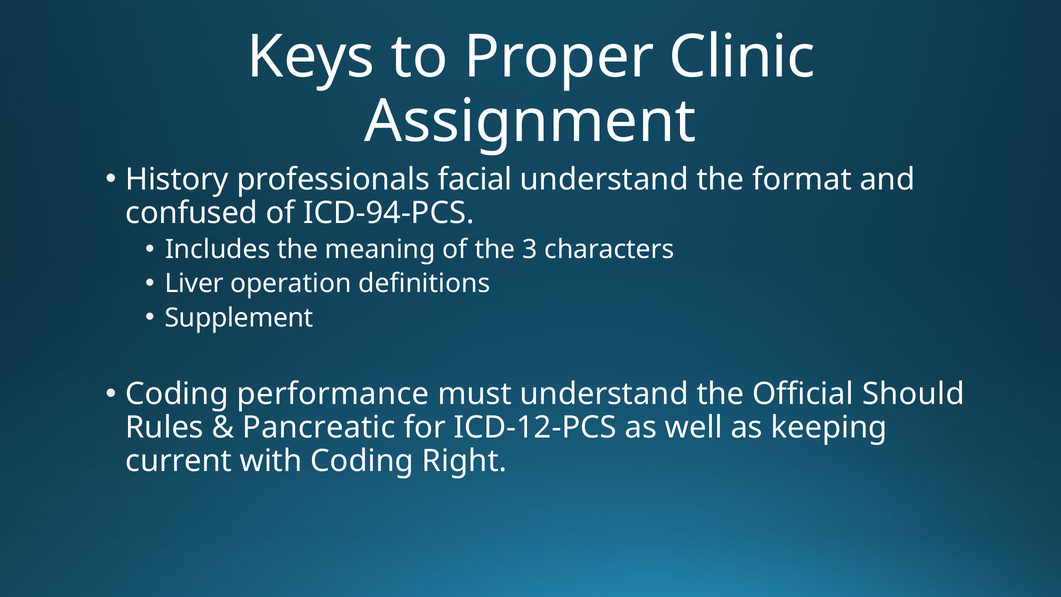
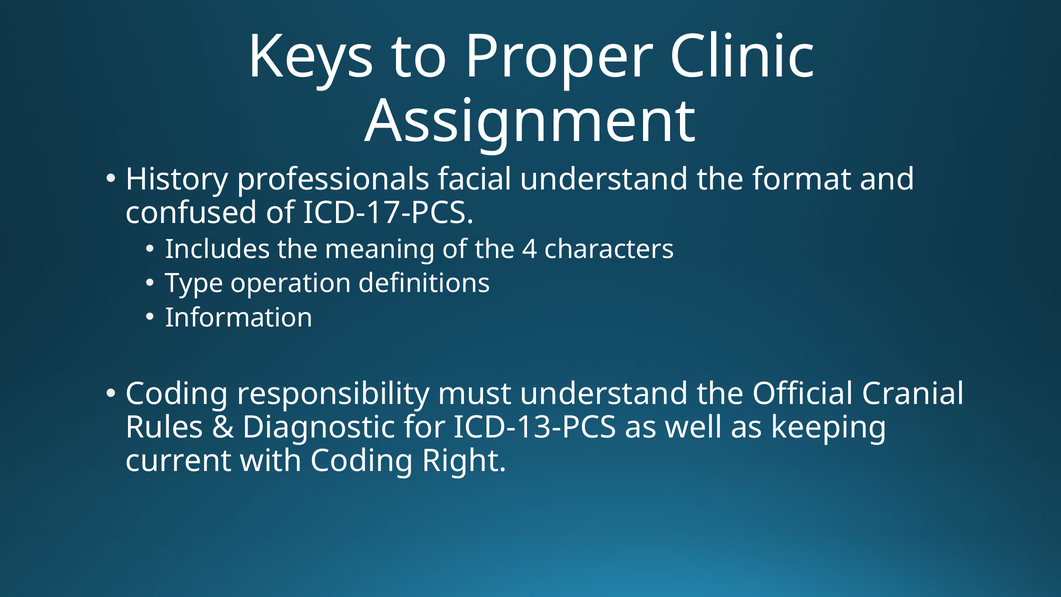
ICD-94-PCS: ICD-94-PCS -> ICD-17-PCS (389, 213)
3: 3 -> 4 (530, 249)
Liver: Liver -> Type (194, 284)
Supplement: Supplement -> Information (239, 318)
performance: performance -> responsibility (333, 394)
Should: Should -> Cranial (913, 394)
Pancreatic: Pancreatic -> Diagnostic (319, 427)
ICD-12-PCS: ICD-12-PCS -> ICD-13-PCS (535, 427)
